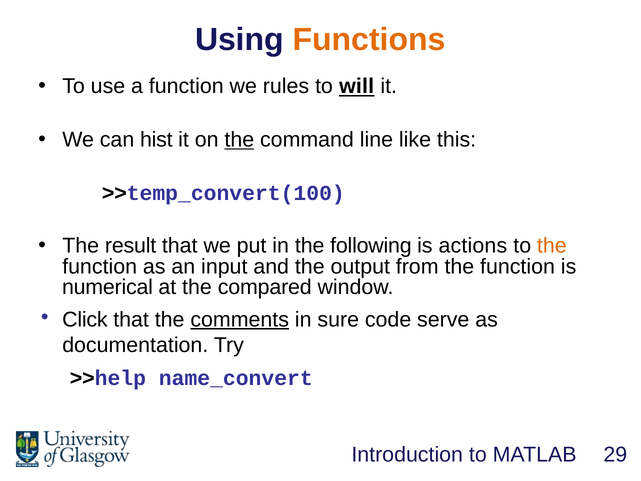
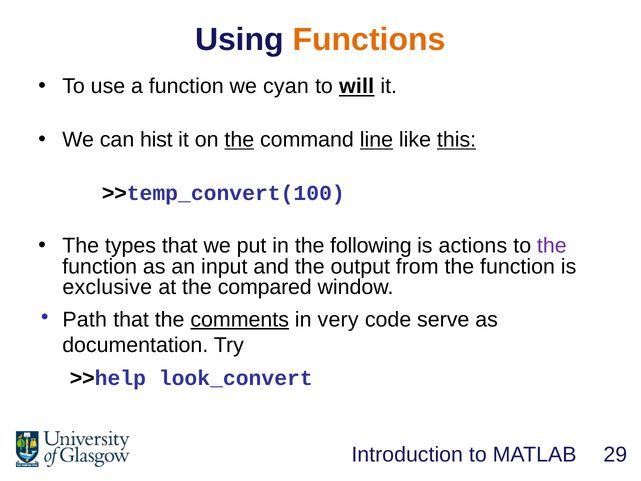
rules: rules -> cyan (286, 86)
line underline: none -> present (376, 140)
this underline: none -> present (457, 140)
result: result -> types (131, 246)
the colour: orange -> purple (552, 246)
numerical: numerical -> exclusive (107, 287)
Click: Click -> Path (85, 319)
sure: sure -> very (338, 319)
name_convert: name_convert -> look_convert (236, 378)
